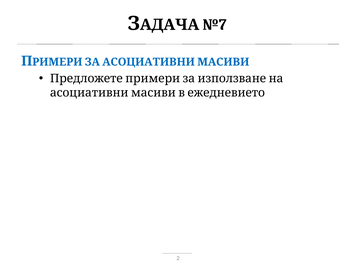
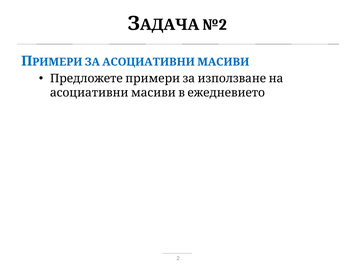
№7: №7 -> №2 (215, 25)
